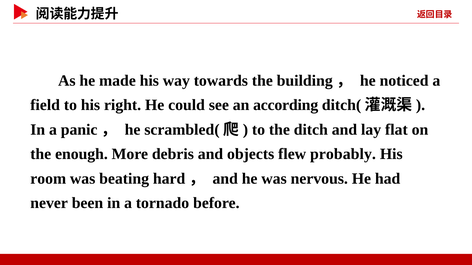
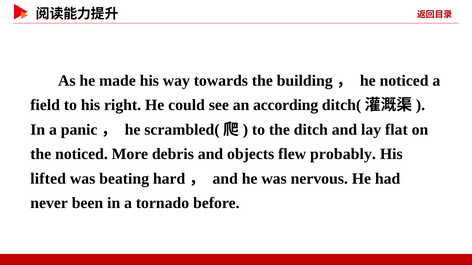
the enough: enough -> noticed (81, 154)
room: room -> lifted (48, 179)
